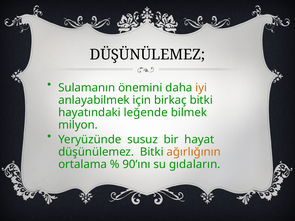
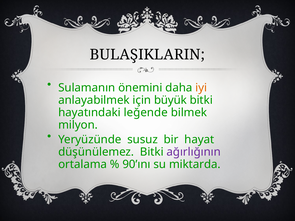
DÜŞÜNÜLEMEZ: DÜŞÜNÜLEMEZ -> BULAŞIKLARIN (147, 55)
birkaç: birkaç -> büyük (170, 100)
ağırlığının colour: orange -> purple (194, 152)
gıdaların: gıdaların -> miktarda (195, 165)
